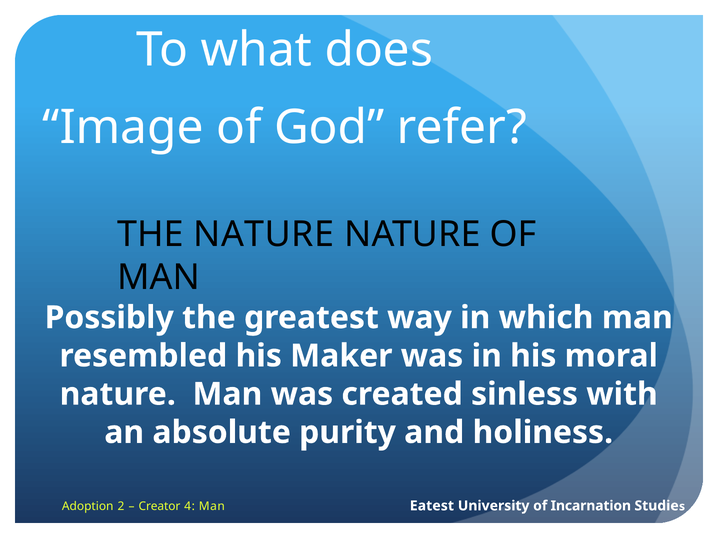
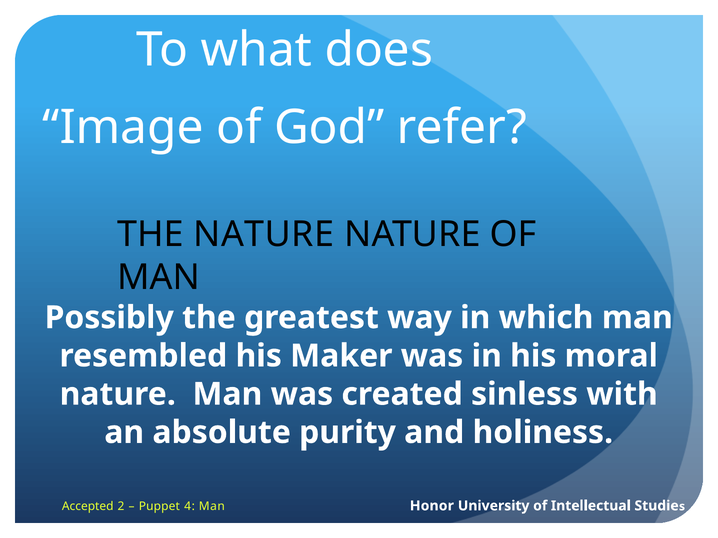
Adoption: Adoption -> Accepted (88, 507)
Creator: Creator -> Puppet (159, 507)
Eatest: Eatest -> Honor (432, 506)
Incarnation: Incarnation -> Intellectual (591, 506)
